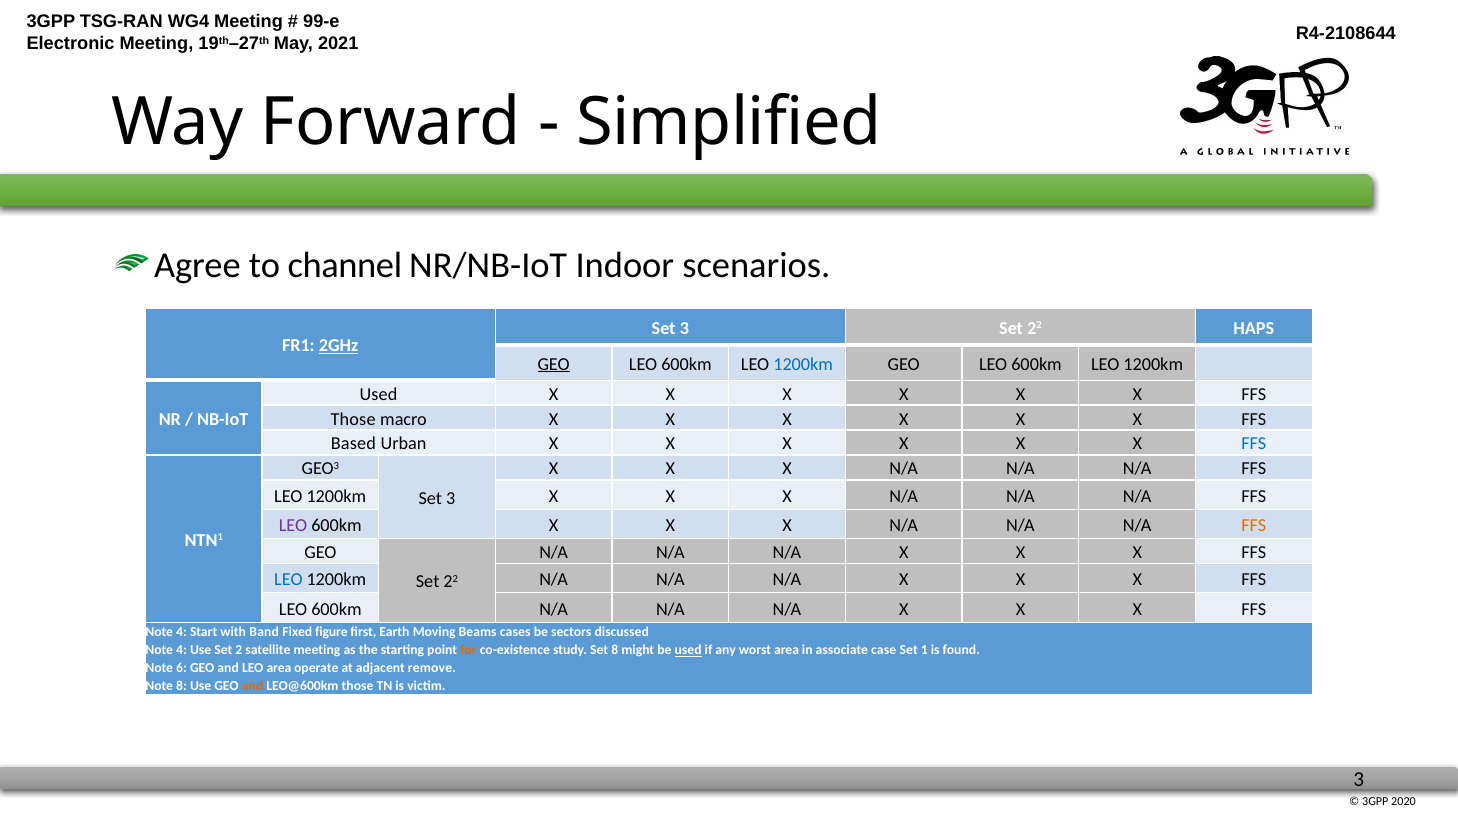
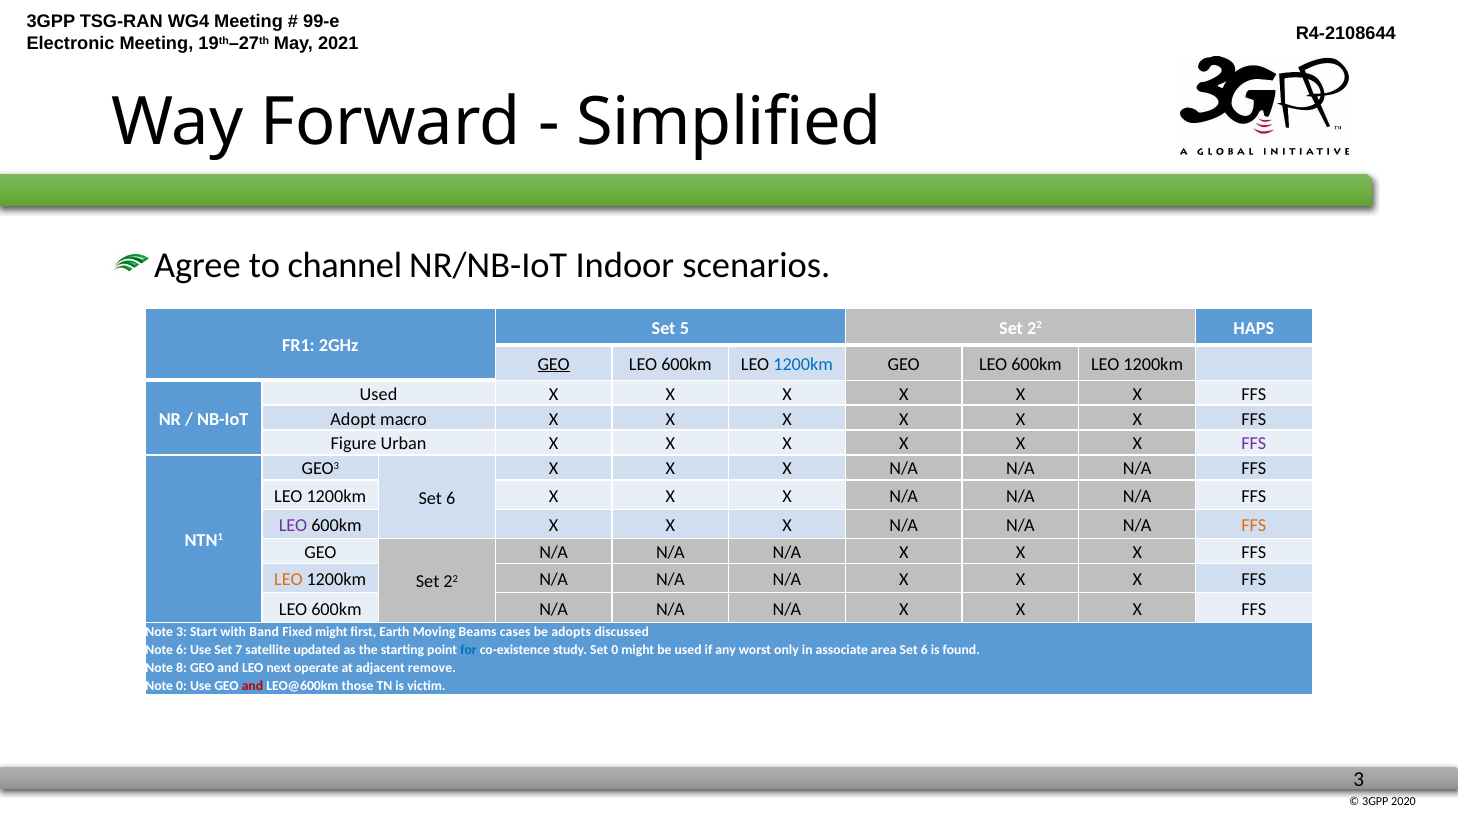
3: 3 -> 5 (684, 328)
2GHz underline: present -> none (339, 346)
Those: Those -> Adopt (353, 419)
Based: Based -> Figure (354, 444)
FFS colour: blue -> purple (1254, 444)
3: 3 -> 6 (451, 498)
LEO colour: blue -> orange (288, 580)
4: 4 -> 3 (182, 632)
Fixed figure: figure -> might (331, 632)
sectors: sectors -> adopts (571, 632)
4: 4 -> 6 (182, 650)
2: 2 -> 7 (239, 650)
satellite meeting: meeting -> updated (317, 650)
for colour: orange -> blue (469, 650)
Set 8: 8 -> 0 (615, 650)
used underline: present -> none (688, 650)
worst area: area -> only (786, 650)
case: case -> area (884, 650)
1: 1 -> 6 (924, 650)
6: 6 -> 8 (182, 668)
LEO area: area -> next (279, 668)
Note 8: 8 -> 0 (182, 686)
and colour: orange -> red (252, 686)
